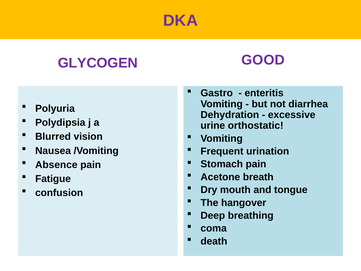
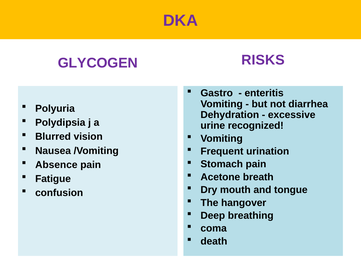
GOOD: GOOD -> RISKS (263, 60)
orthostatic: orthostatic -> recognized (256, 126)
